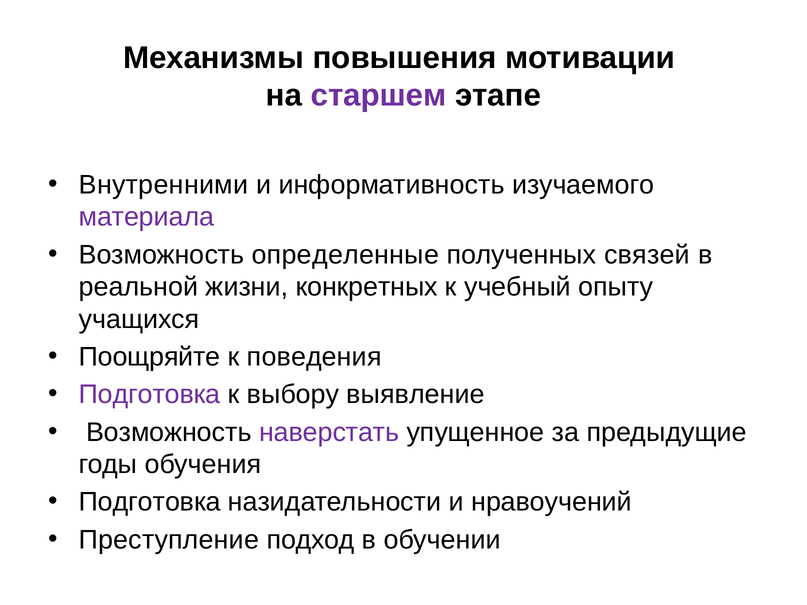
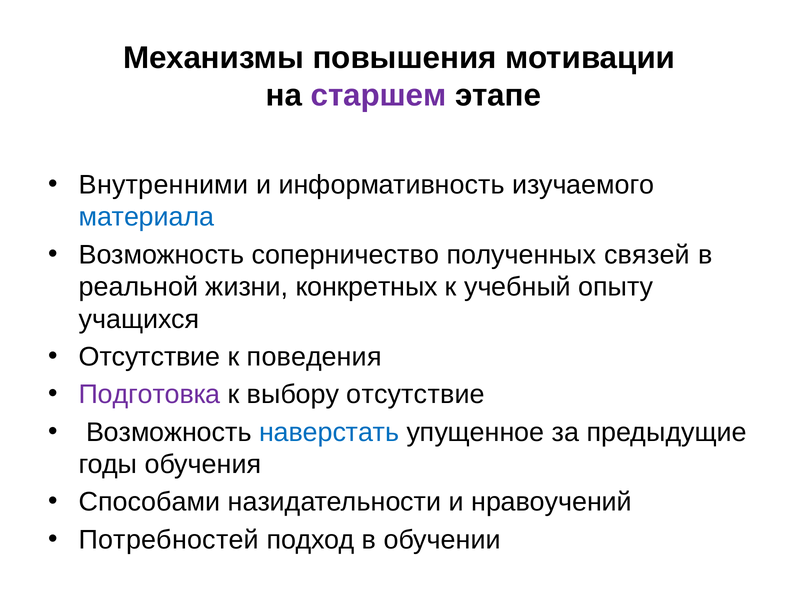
материала colour: purple -> blue (146, 217)
определенные: определенные -> соперничество (345, 255)
Поощряйте: Поощряйте -> Отсутствие (150, 357)
выбору выявление: выявление -> отсутствие (416, 395)
наверстать colour: purple -> blue (329, 432)
Подготовка: Подготовка -> Способами (150, 502)
Преступление: Преступление -> Потребностей (169, 540)
